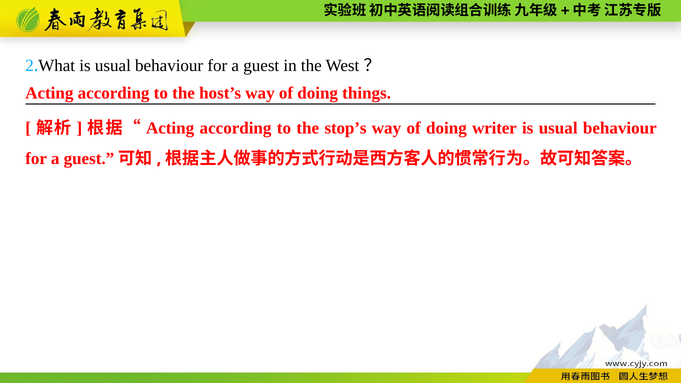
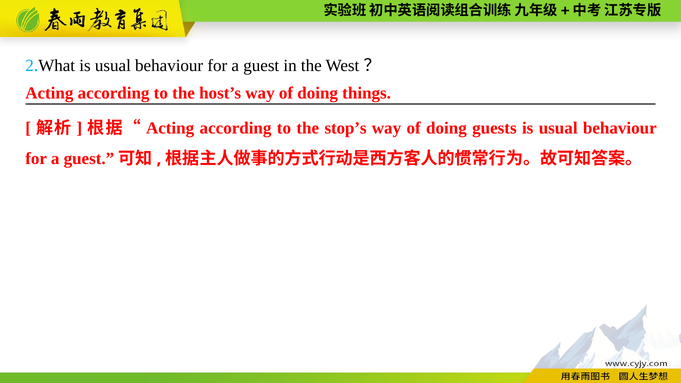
writer: writer -> guests (494, 128)
